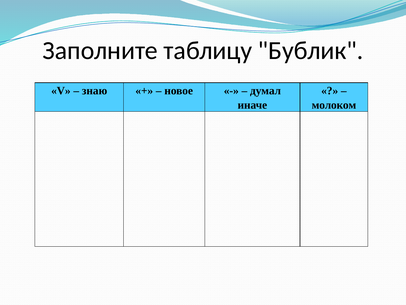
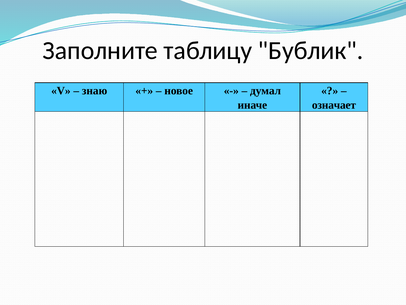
молоком: молоком -> означает (334, 105)
